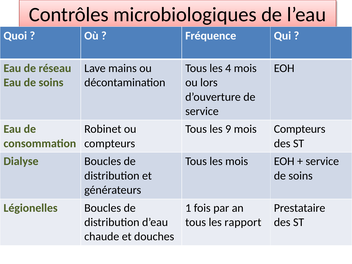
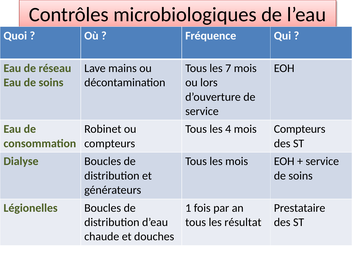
4: 4 -> 7 (228, 68)
9: 9 -> 4 (228, 129)
rapport: rapport -> résultat (243, 222)
